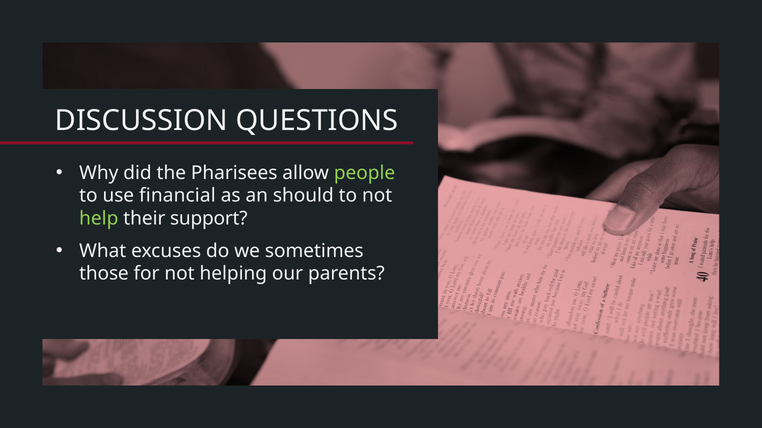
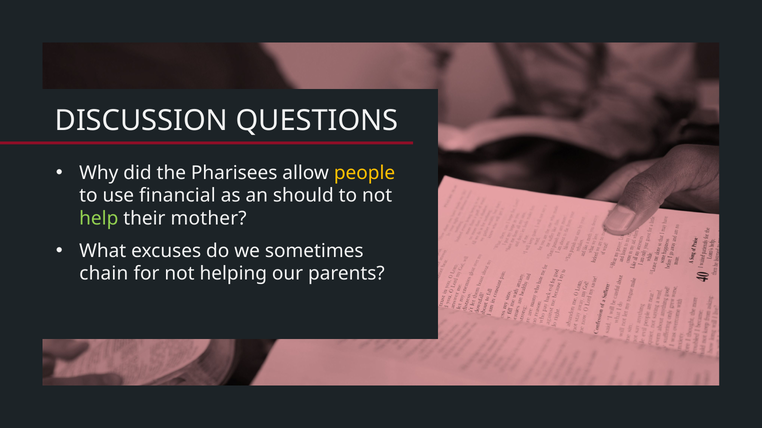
people colour: light green -> yellow (365, 173)
support: support -> mother (209, 219)
those: those -> chain (104, 274)
